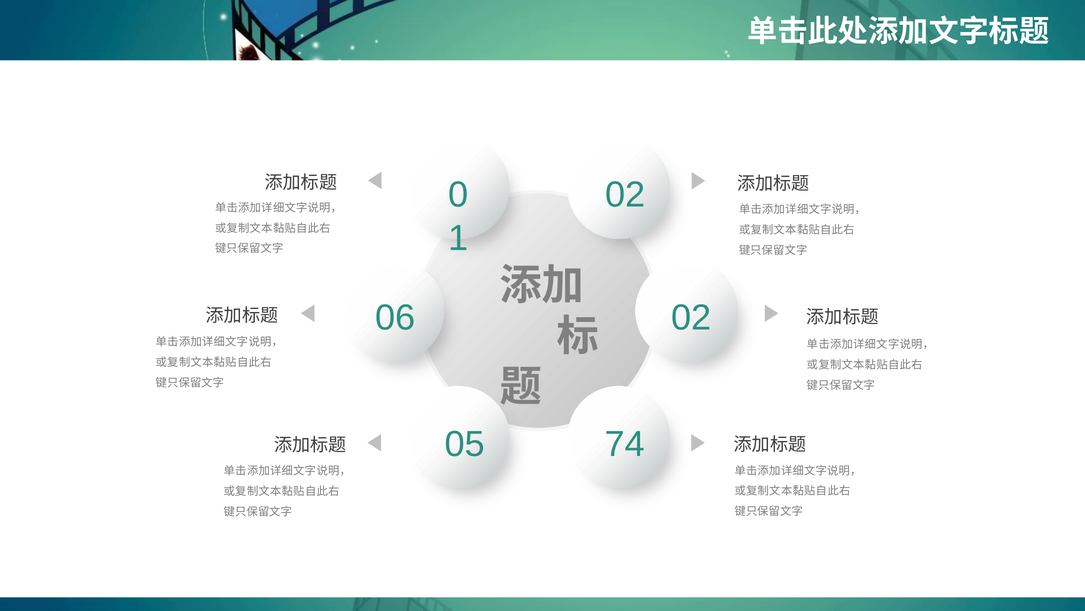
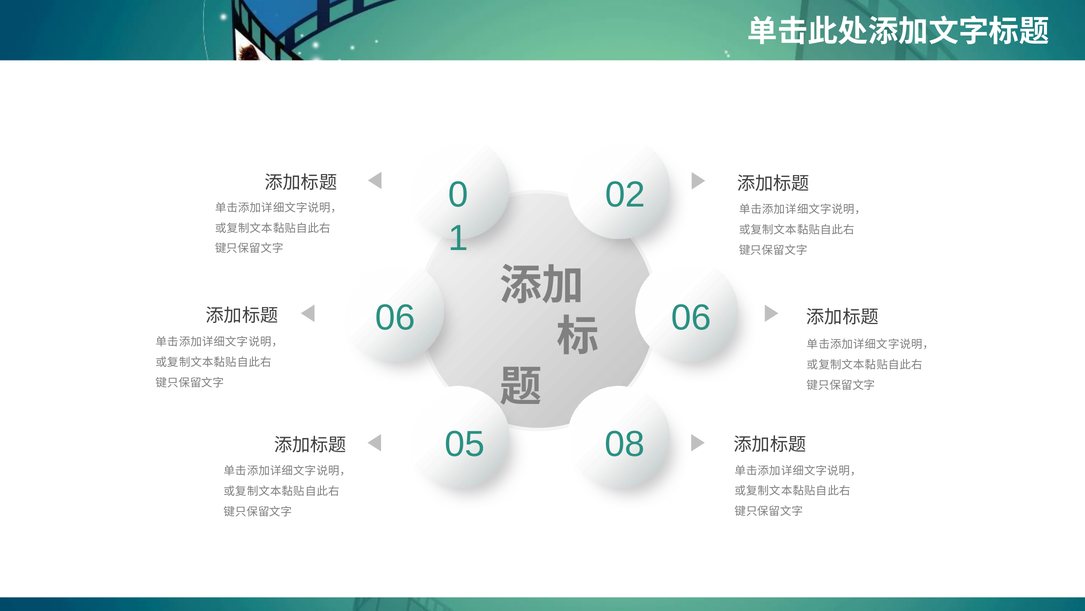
06 02: 02 -> 06 (691, 318)
74: 74 -> 08 (625, 444)
